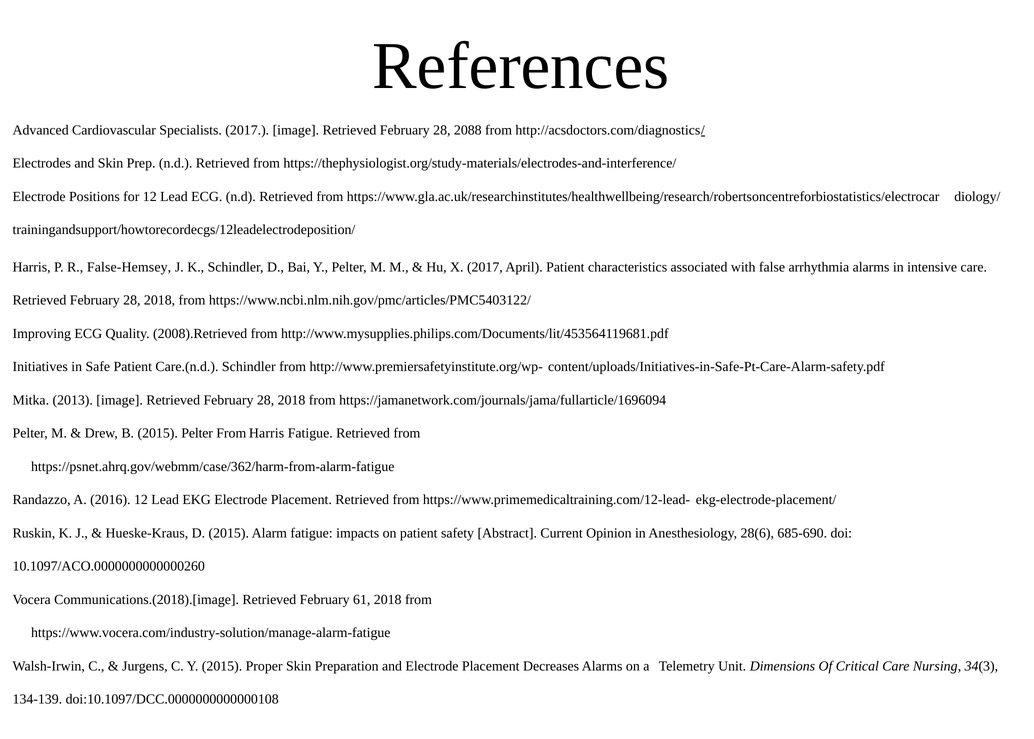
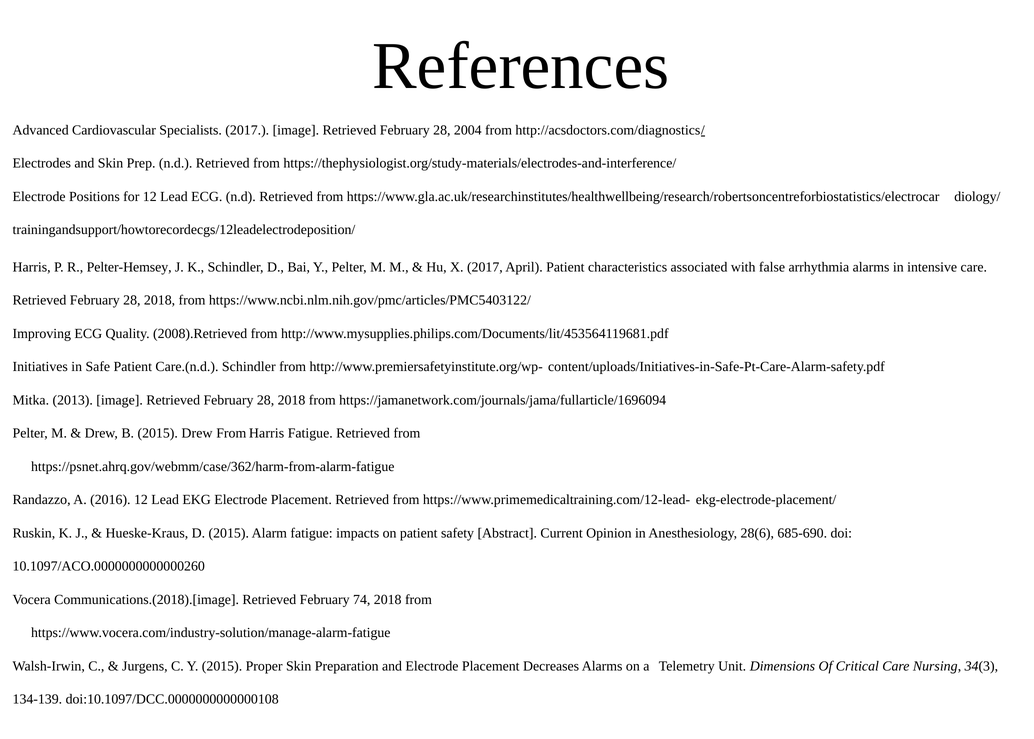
2088: 2088 -> 2004 (468, 130)
False-Hemsey: False-Hemsey -> Pelter-Hemsey (129, 267)
2015 Pelter: Pelter -> Drew (197, 433)
61: 61 -> 74 (362, 599)
